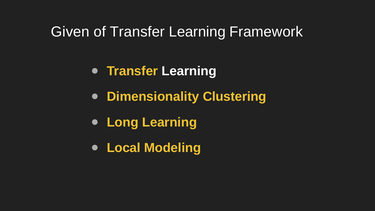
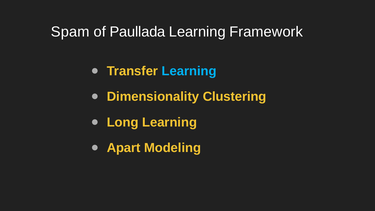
Given: Given -> Spam (70, 32)
of Transfer: Transfer -> Paullada (137, 32)
Learning colour: white -> light blue (189, 71)
Local: Local -> Apart (124, 148)
